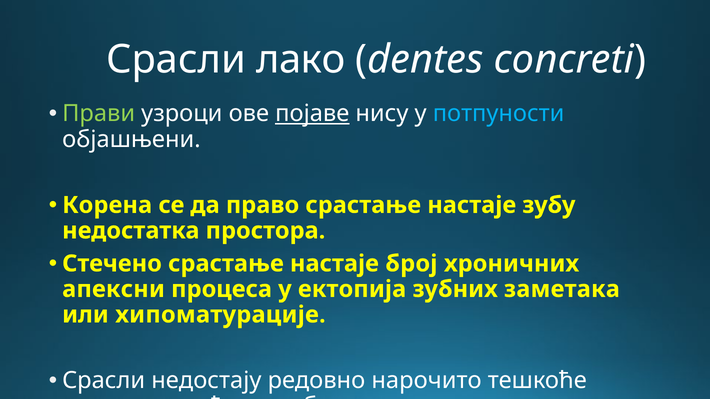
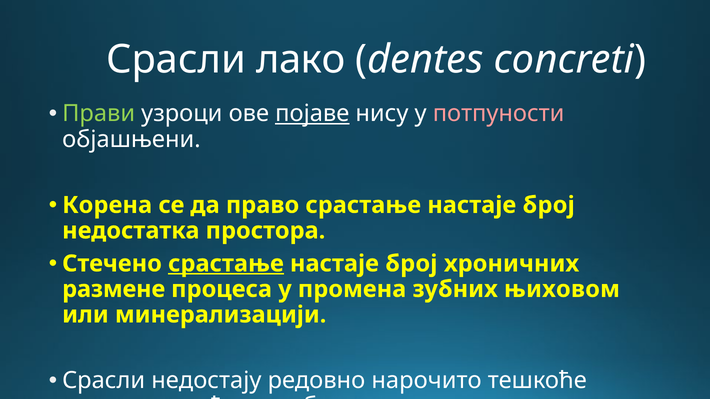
потпуности colour: light blue -> pink (499, 114)
право срастање настаје зубу: зубу -> број (549, 205)
срастање underline: none -> present (226, 264)
апексни: апексни -> размене (114, 289)
ектопија: ектопија -> промена (352, 289)
заметака: заметака -> њиховом (562, 289)
хипоматурације: хипоматурације -> минерализацији (221, 315)
